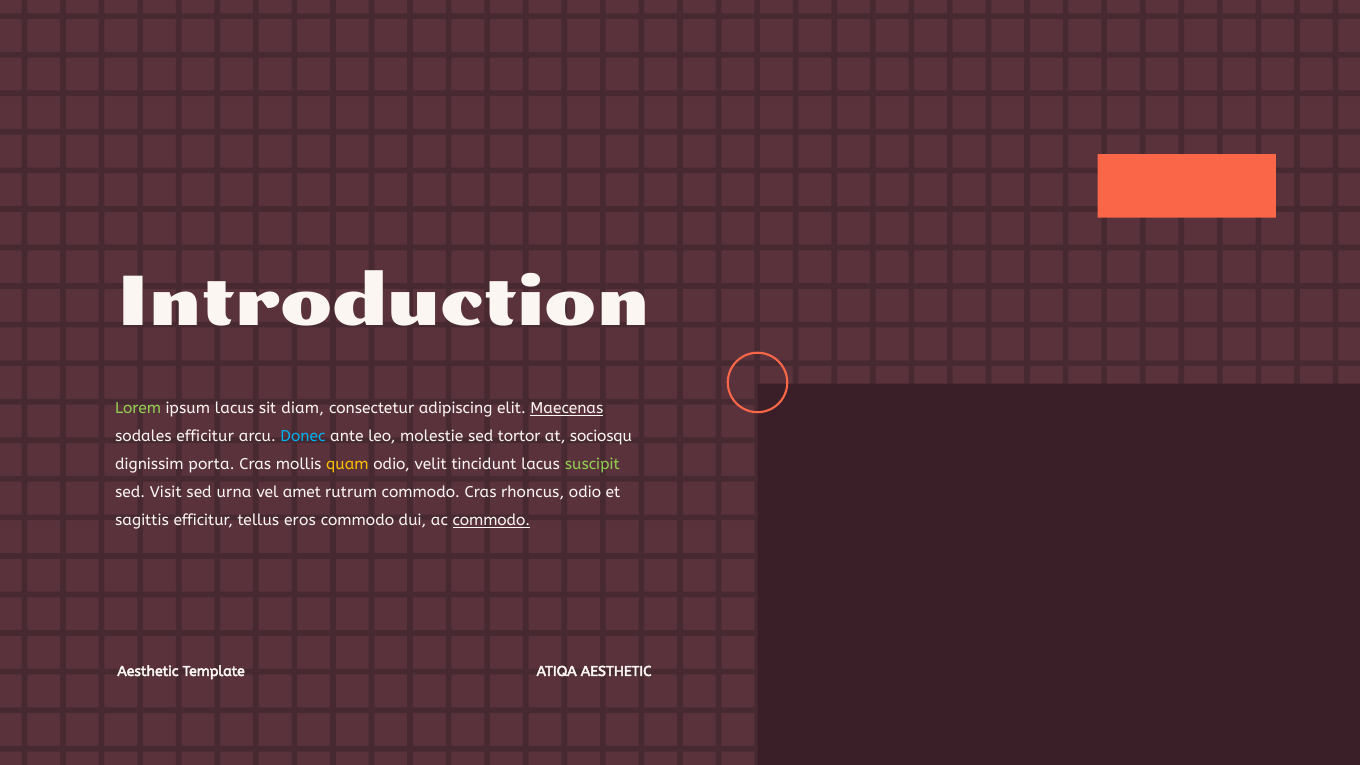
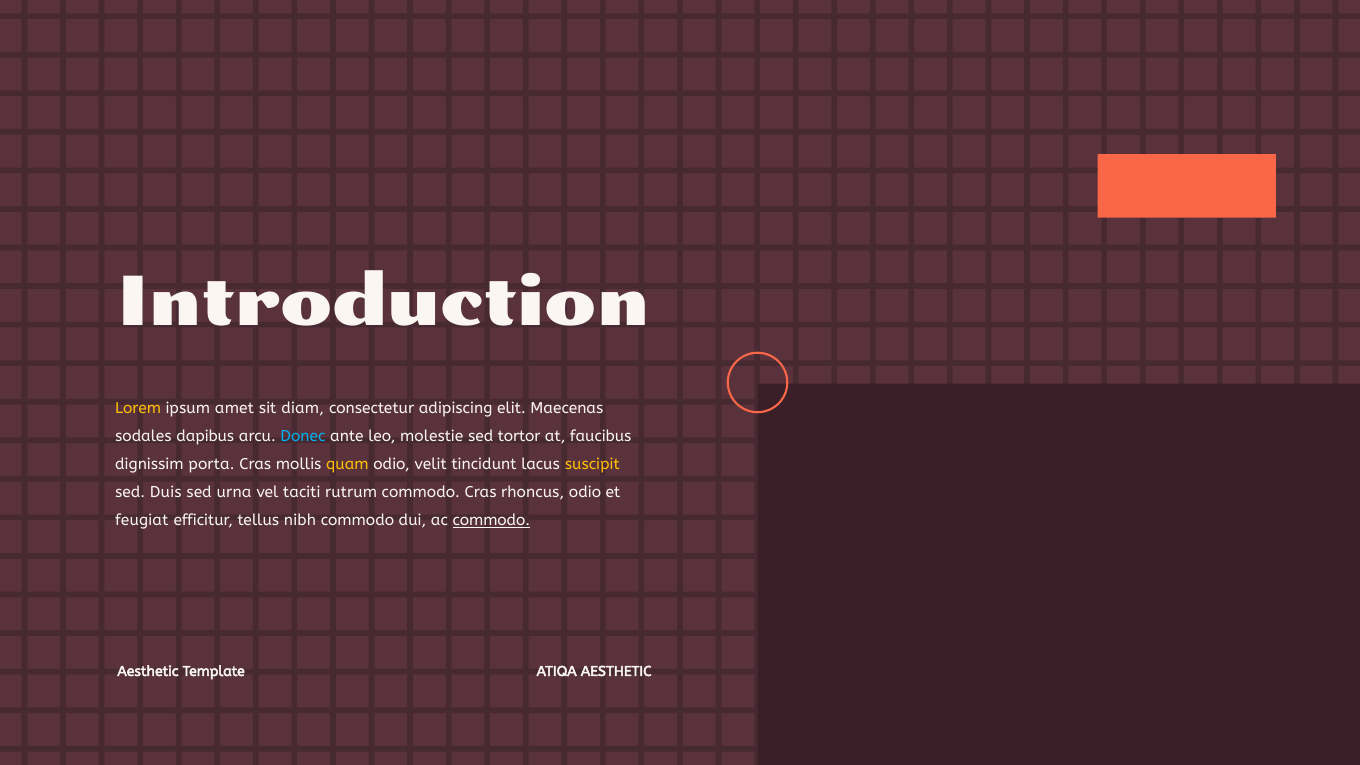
Lorem colour: light green -> yellow (138, 408)
ipsum lacus: lacus -> amet (234, 408)
Maecenas underline: present -> none (567, 408)
sodales efficitur: efficitur -> dapibus (205, 436)
sociosqu: sociosqu -> faucibus (601, 436)
suscipit colour: light green -> yellow (592, 464)
Visit: Visit -> Duis (166, 493)
amet: amet -> taciti (302, 493)
sagittis: sagittis -> feugiat (142, 521)
eros: eros -> nibh (300, 521)
